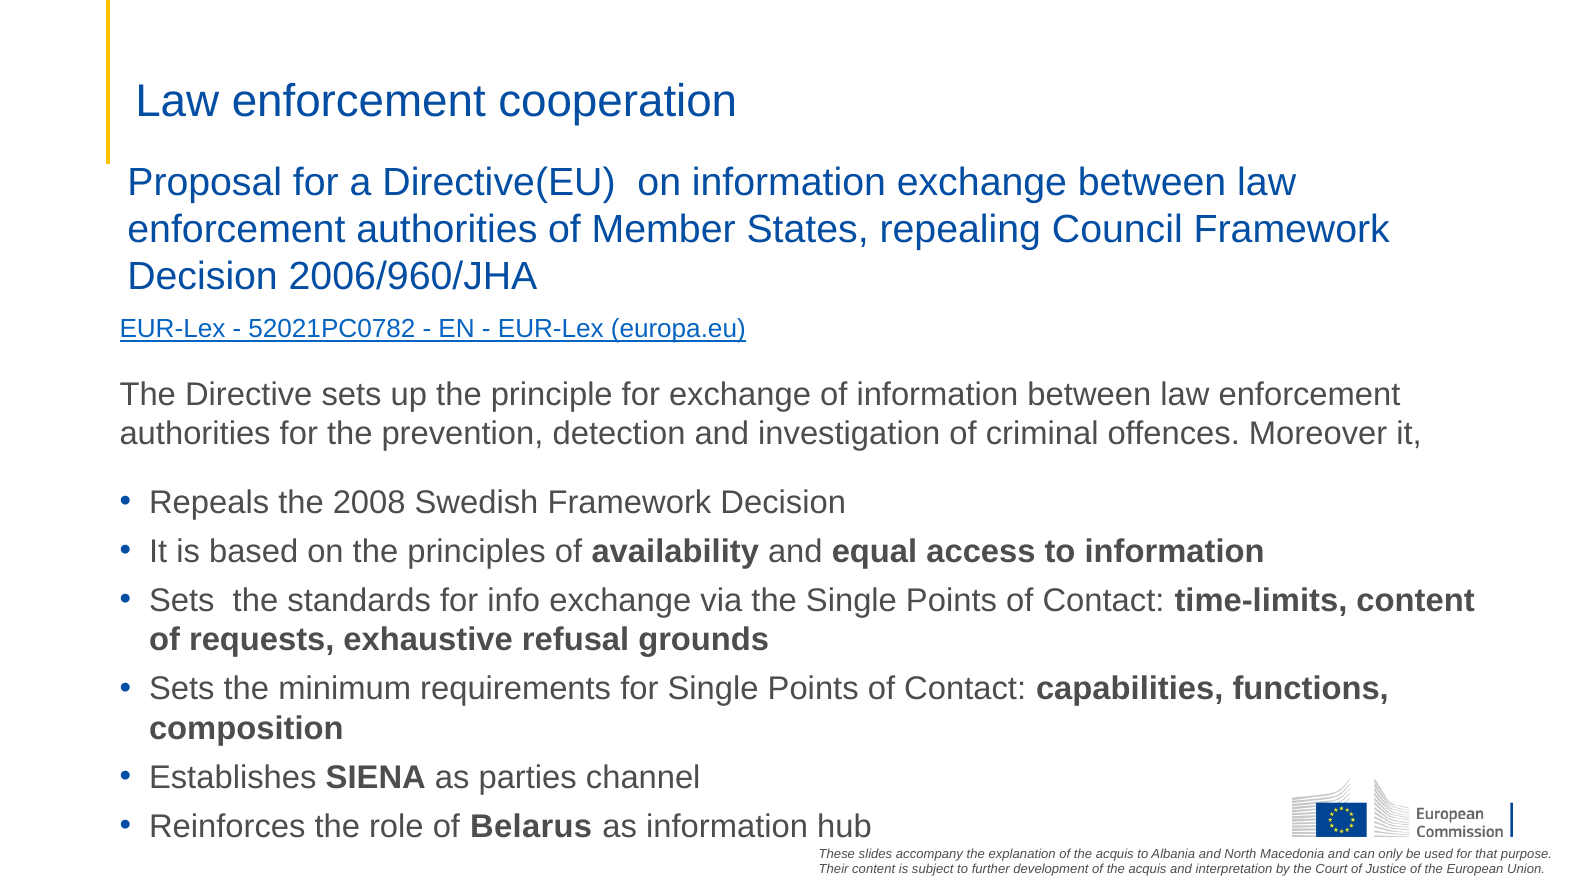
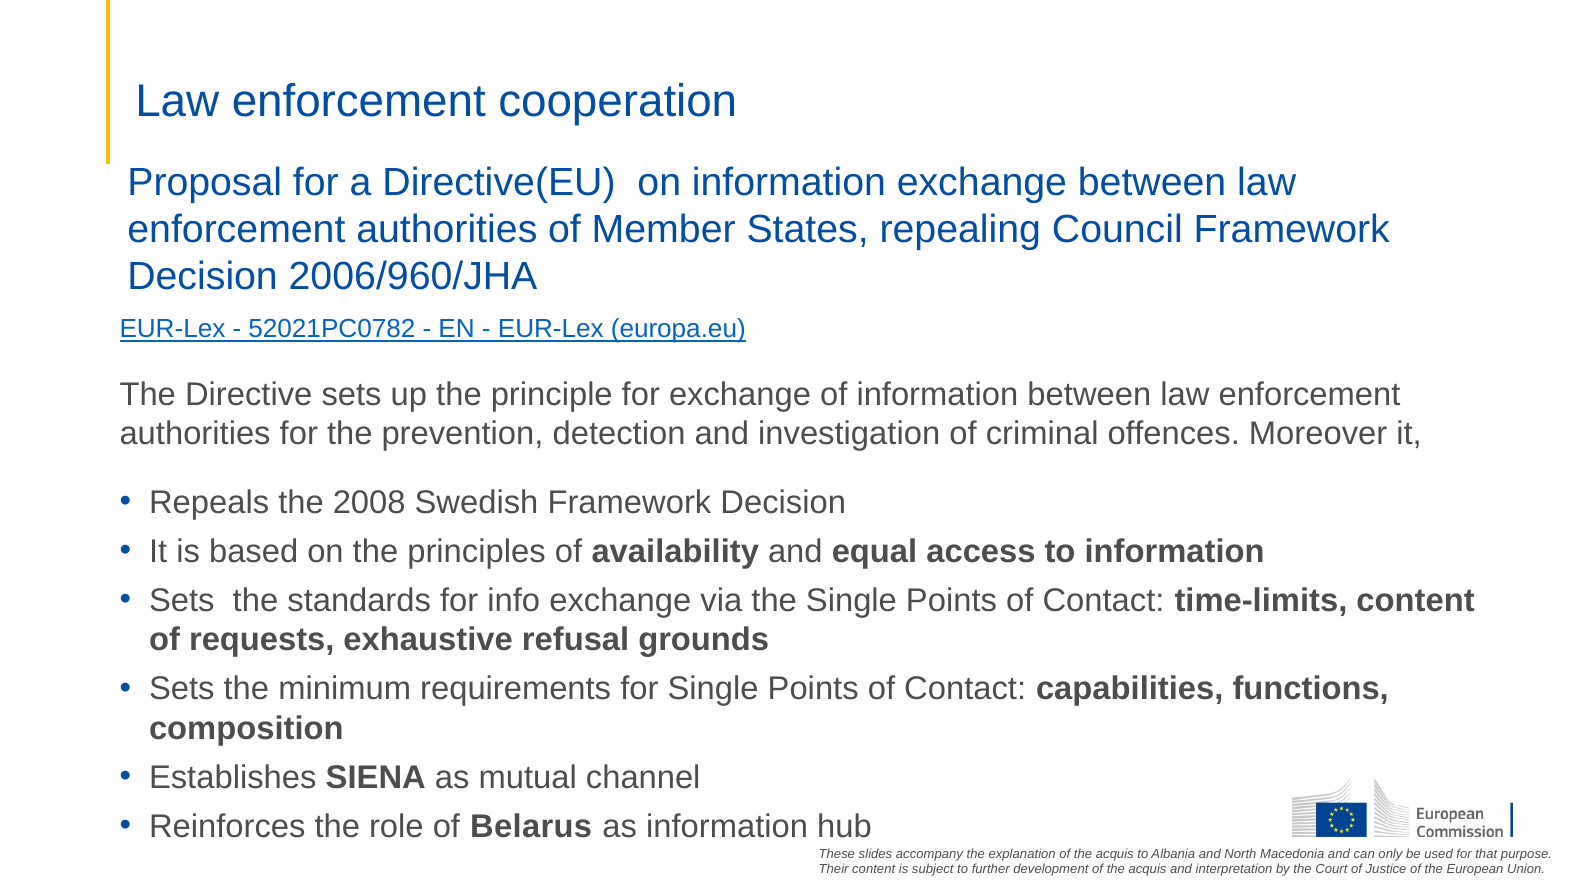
parties: parties -> mutual (528, 778)
